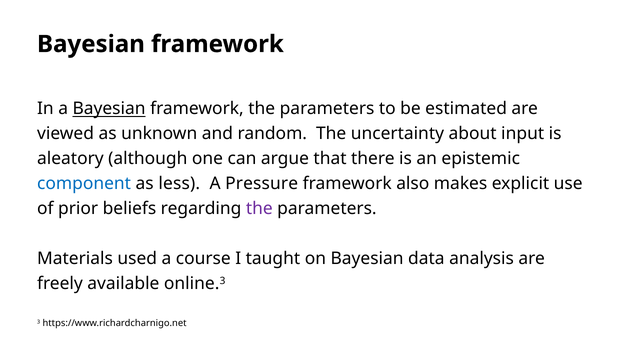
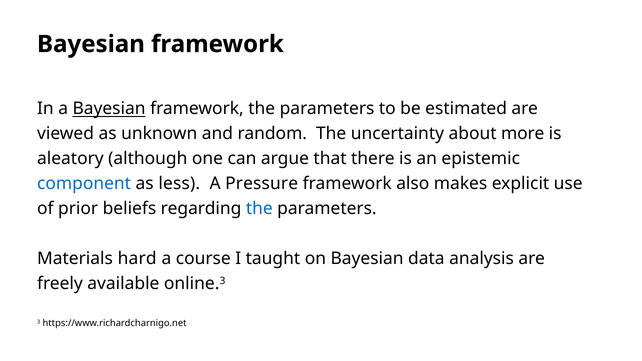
input: input -> more (523, 134)
the colour: purple -> blue (259, 209)
used: used -> hard (137, 259)
